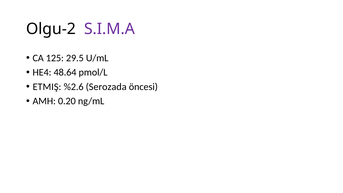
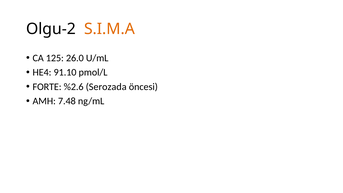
S.I.M.A colour: purple -> orange (109, 29)
29.5: 29.5 -> 26.0 (75, 58)
48.64: 48.64 -> 91.10 (65, 72)
ETMIŞ: ETMIŞ -> FORTE (47, 87)
0.20: 0.20 -> 7.48 (67, 101)
